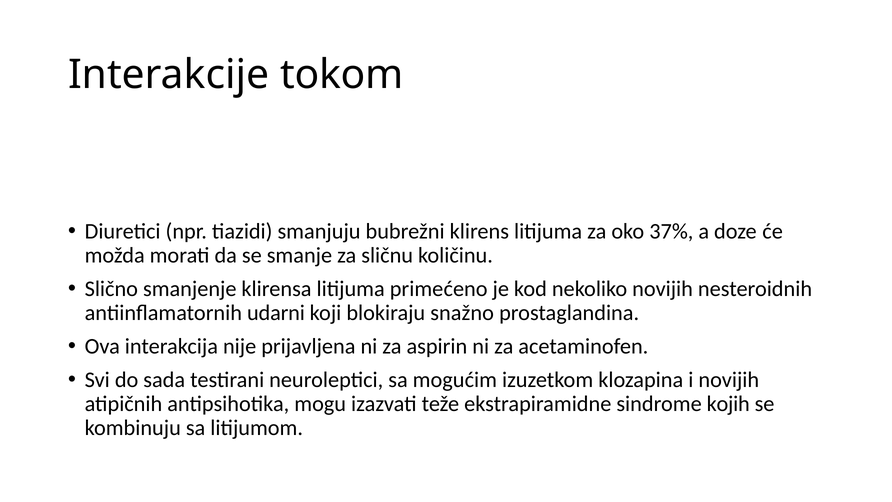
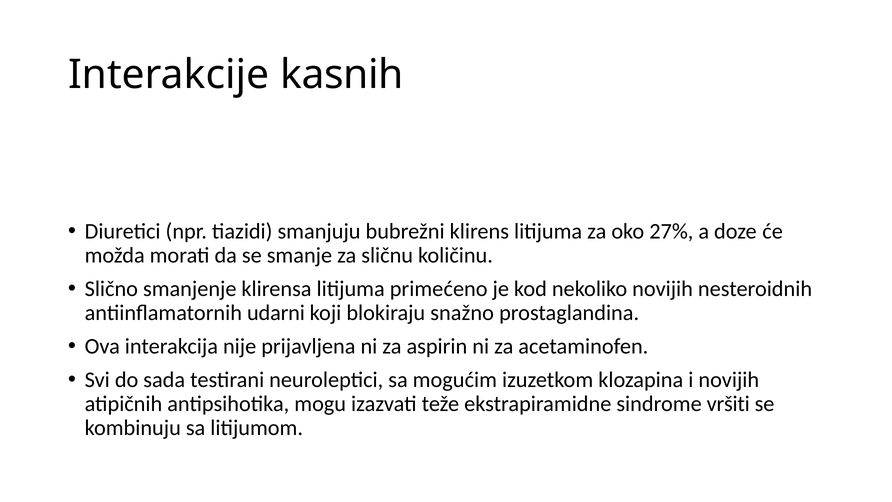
tokom: tokom -> kasnih (342, 75)
37%: 37% -> 27% (671, 231)
kojih: kojih -> vršiti (728, 404)
